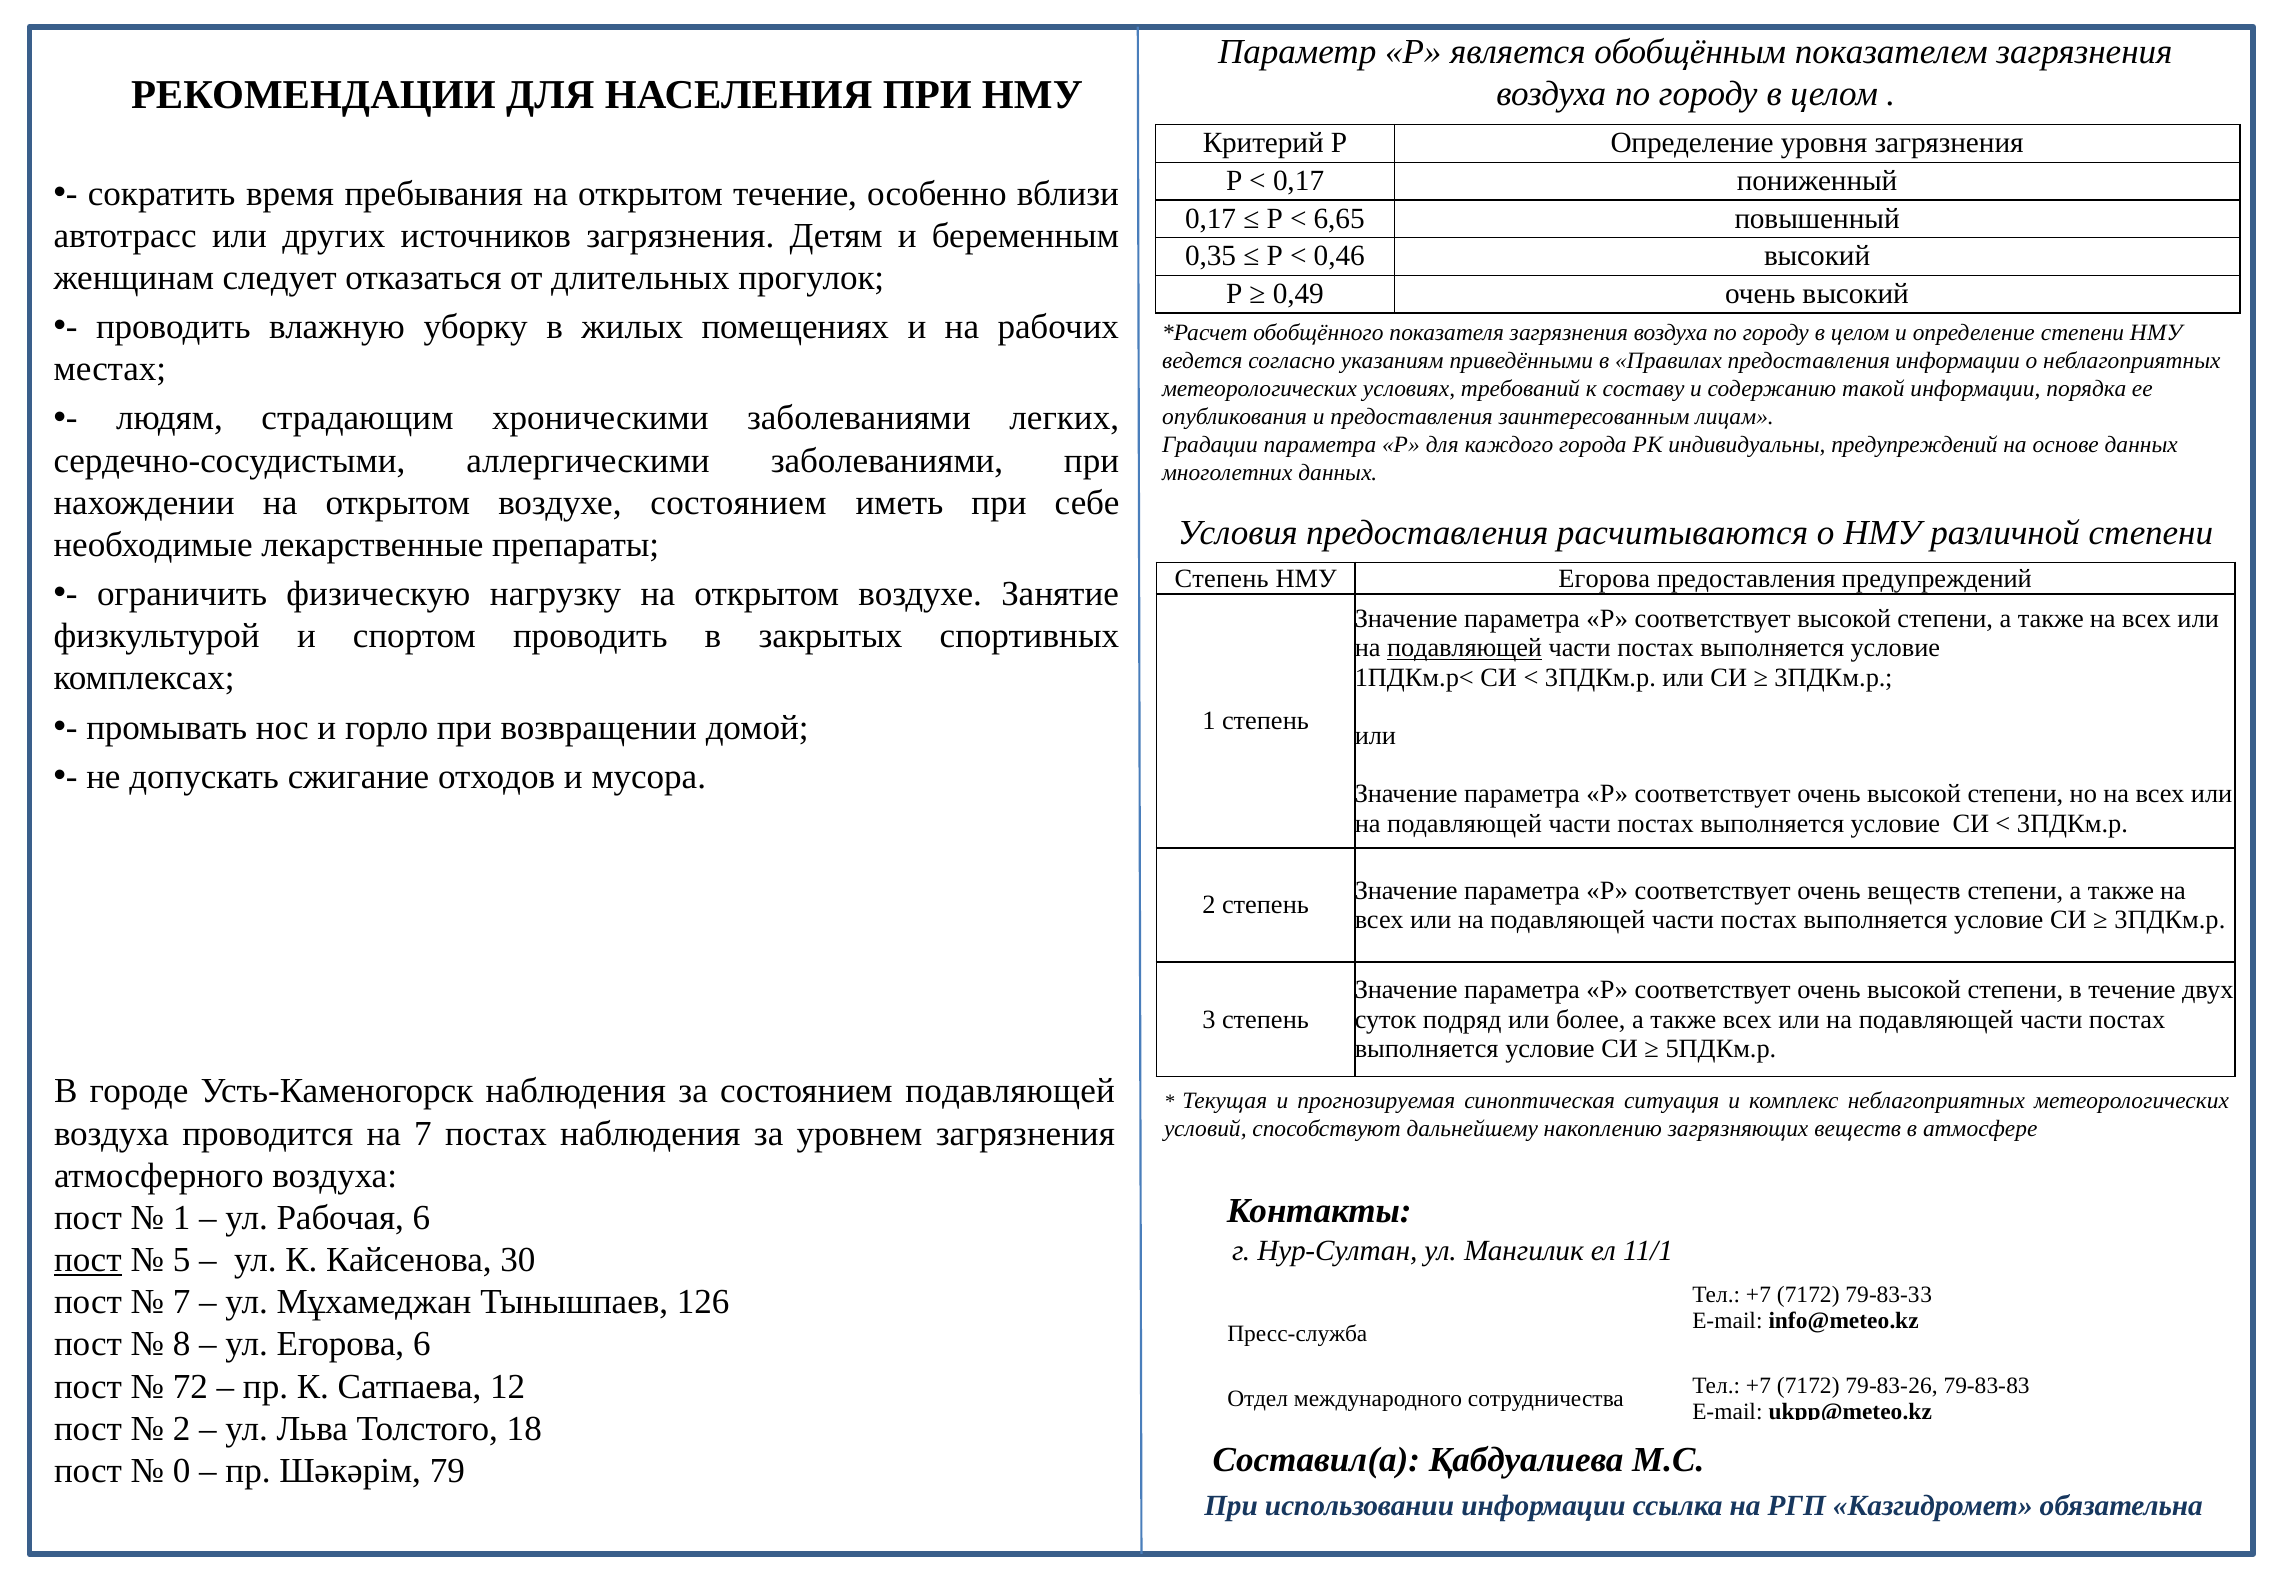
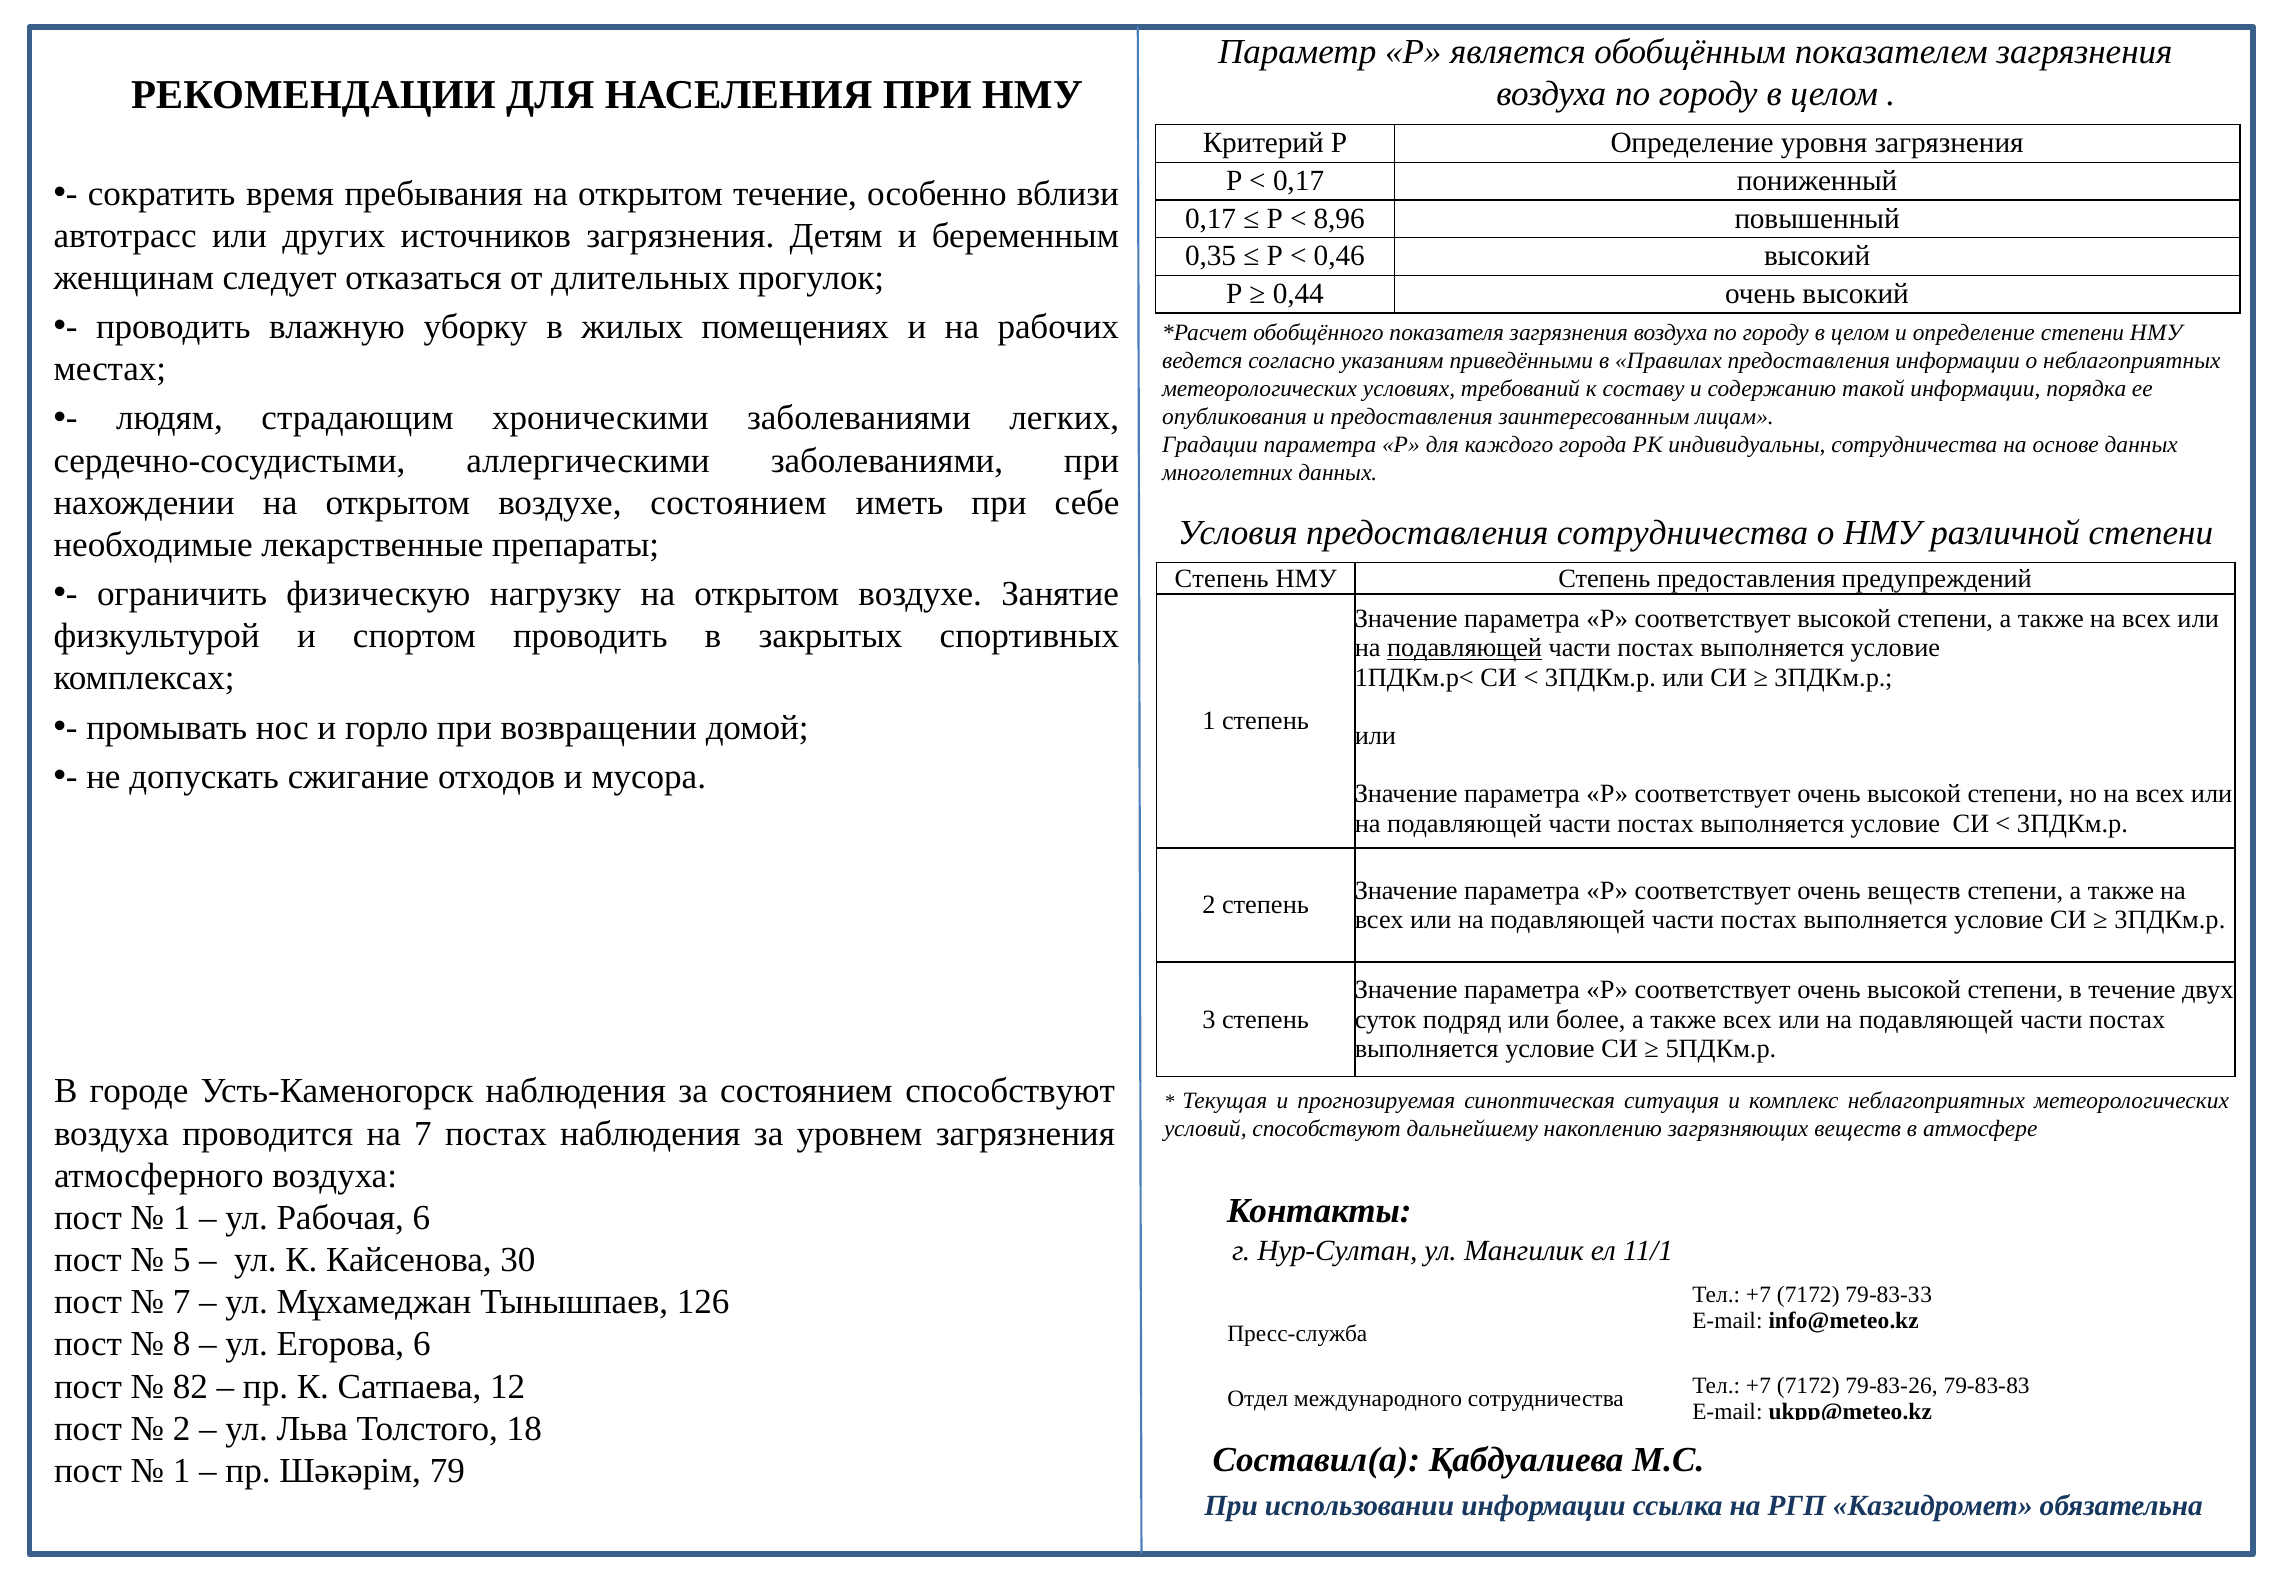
6,65: 6,65 -> 8,96 (1339, 218)
0,49: 0,49 -> 0,44 (1298, 294)
индивидуальны предупреждений: предупреждений -> сотрудничества (1914, 445)
предоставления расчитываются: расчитываются -> сотрудничества (1683, 533)
НМУ Егорова: Егорова -> Степень (1604, 578)
состоянием подавляющей: подавляющей -> способствуют (1010, 1091)
пост underline: present -> none (88, 1260)
72: 72 -> 82 (190, 1386)
0: 0 -> 1 (182, 1470)
